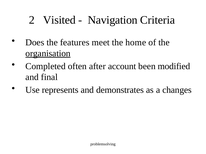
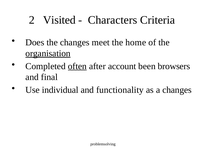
Navigation: Navigation -> Characters (113, 20)
the features: features -> changes (75, 43)
often underline: none -> present (77, 66)
modified: modified -> browsers (174, 66)
represents: represents -> individual (60, 90)
demonstrates: demonstrates -> functionality (120, 90)
